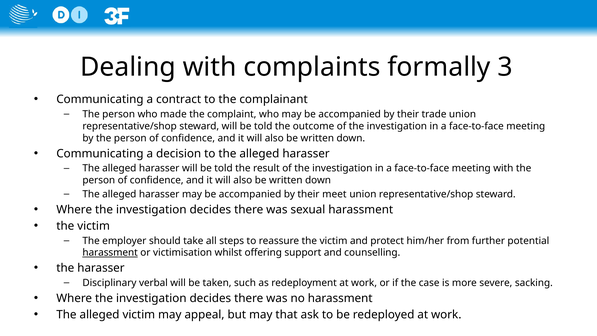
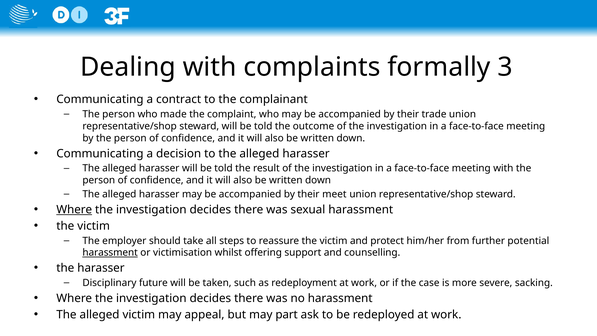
Where underline: none -> present (74, 210)
verbal: verbal -> future (153, 283)
that: that -> part (287, 314)
